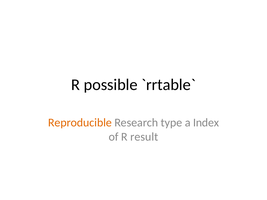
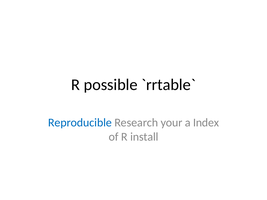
Reproducible colour: orange -> blue (80, 123)
type: type -> your (172, 123)
result: result -> install (144, 137)
